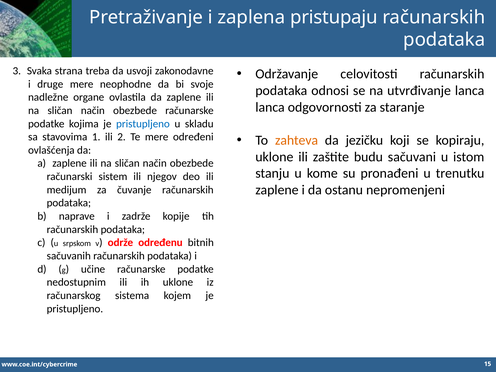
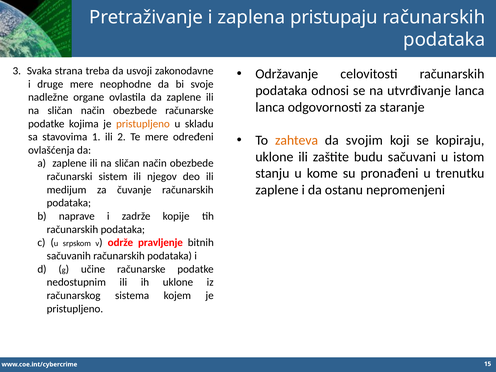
pristupljeno colour: blue -> orange (143, 124)
jezičku: jezičku -> svojim (364, 140)
određenu: određenu -> pravljenje (160, 243)
